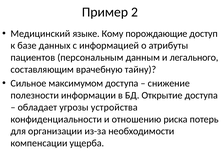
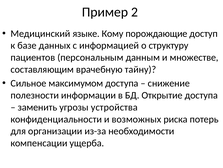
атрибуты: атрибуты -> структуру (169, 45)
легального: легального -> множестве (194, 57)
обладает: обладает -> заменить (37, 107)
отношению: отношению -> возможных (137, 119)
